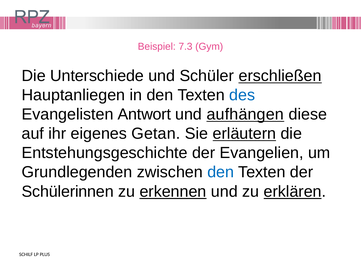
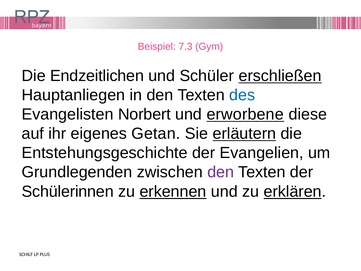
Unterschiede: Unterschiede -> Endzeitlichen (97, 76)
Antwort: Antwort -> Norbert (144, 114)
aufhängen: aufhängen -> erworbene (245, 114)
den colour: blue -> purple (221, 172)
